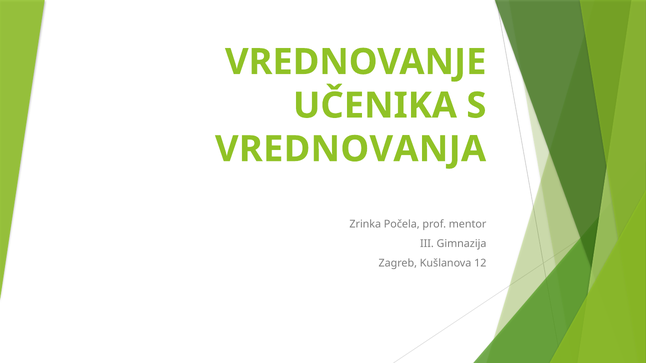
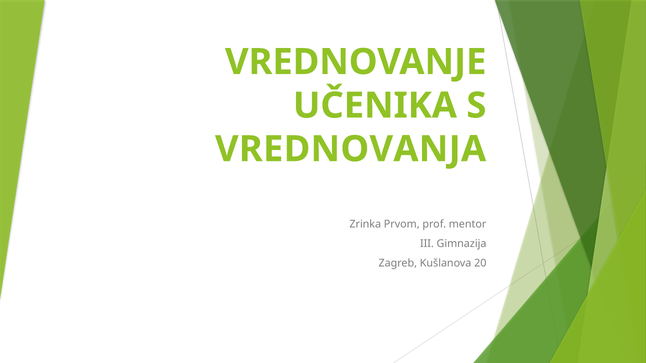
Počela: Počela -> Prvom (402, 224)
12: 12 -> 20 (480, 264)
